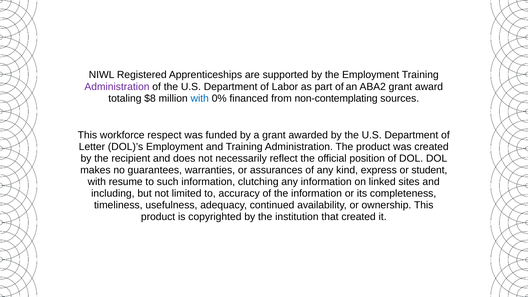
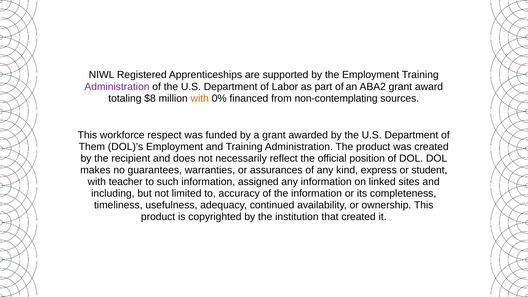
with colour: blue -> orange (200, 98)
Letter: Letter -> Them (92, 147)
resume: resume -> teacher (126, 182)
clutching: clutching -> assigned (258, 182)
